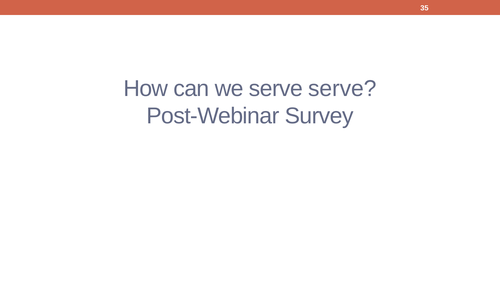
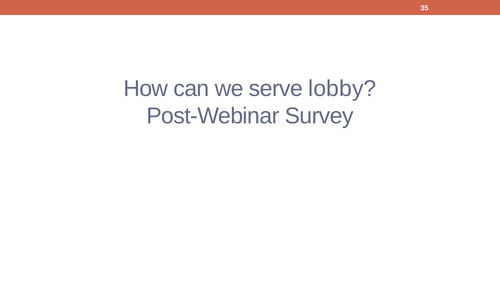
serve serve: serve -> lobby (342, 89)
